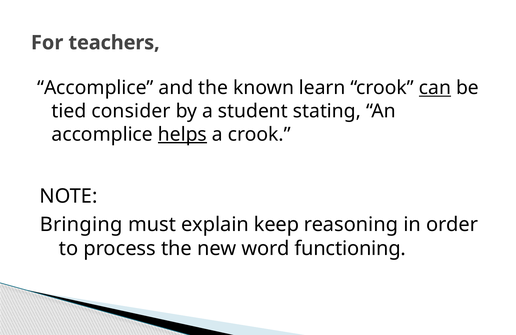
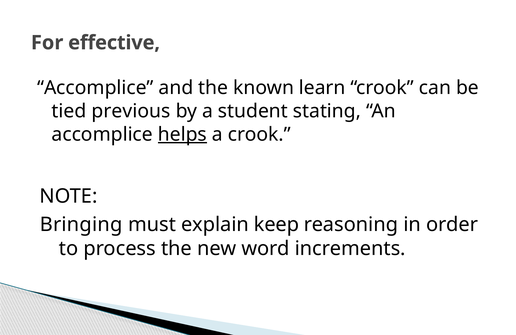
teachers: teachers -> effective (114, 43)
can underline: present -> none (435, 88)
consider: consider -> previous (131, 111)
functioning: functioning -> increments (350, 249)
